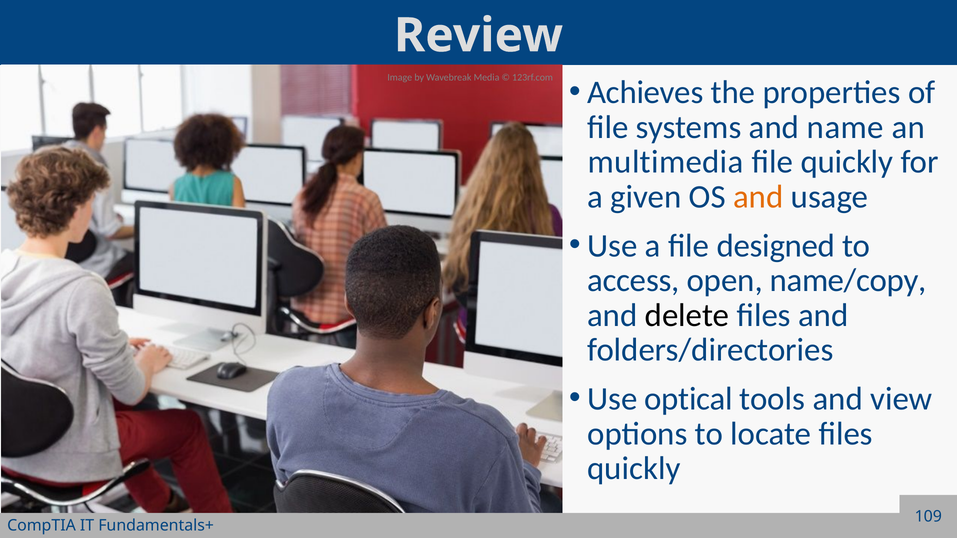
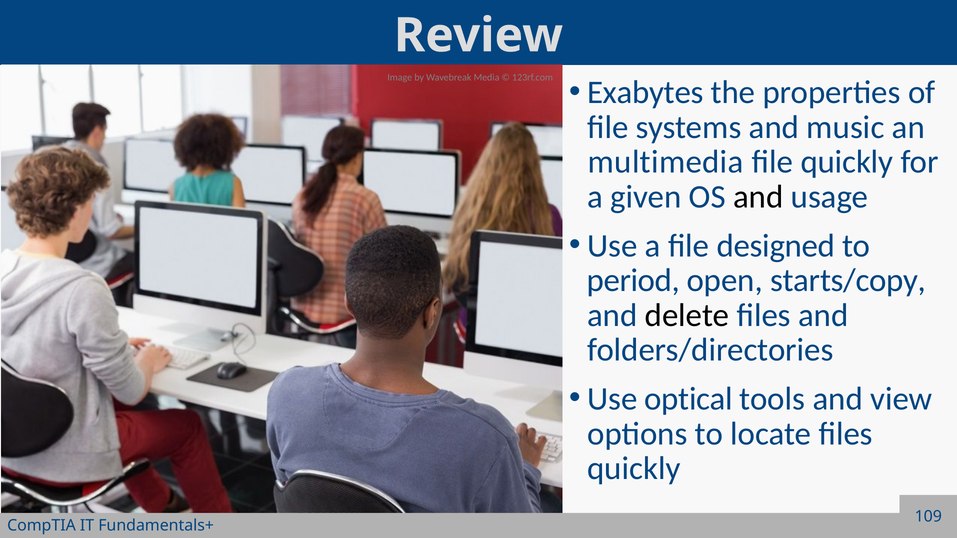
Achieves: Achieves -> Exabytes (645, 93)
name: name -> music (845, 127)
and colour: orange -> black (758, 197)
access: access -> period (633, 281)
name/copy: name/copy -> starts/copy (848, 281)
